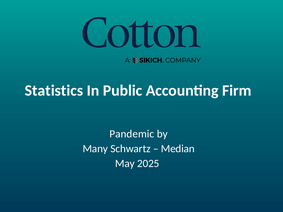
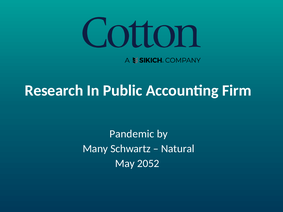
Statistics: Statistics -> Research (54, 91)
Median: Median -> Natural (178, 149)
2025: 2025 -> 2052 (148, 164)
